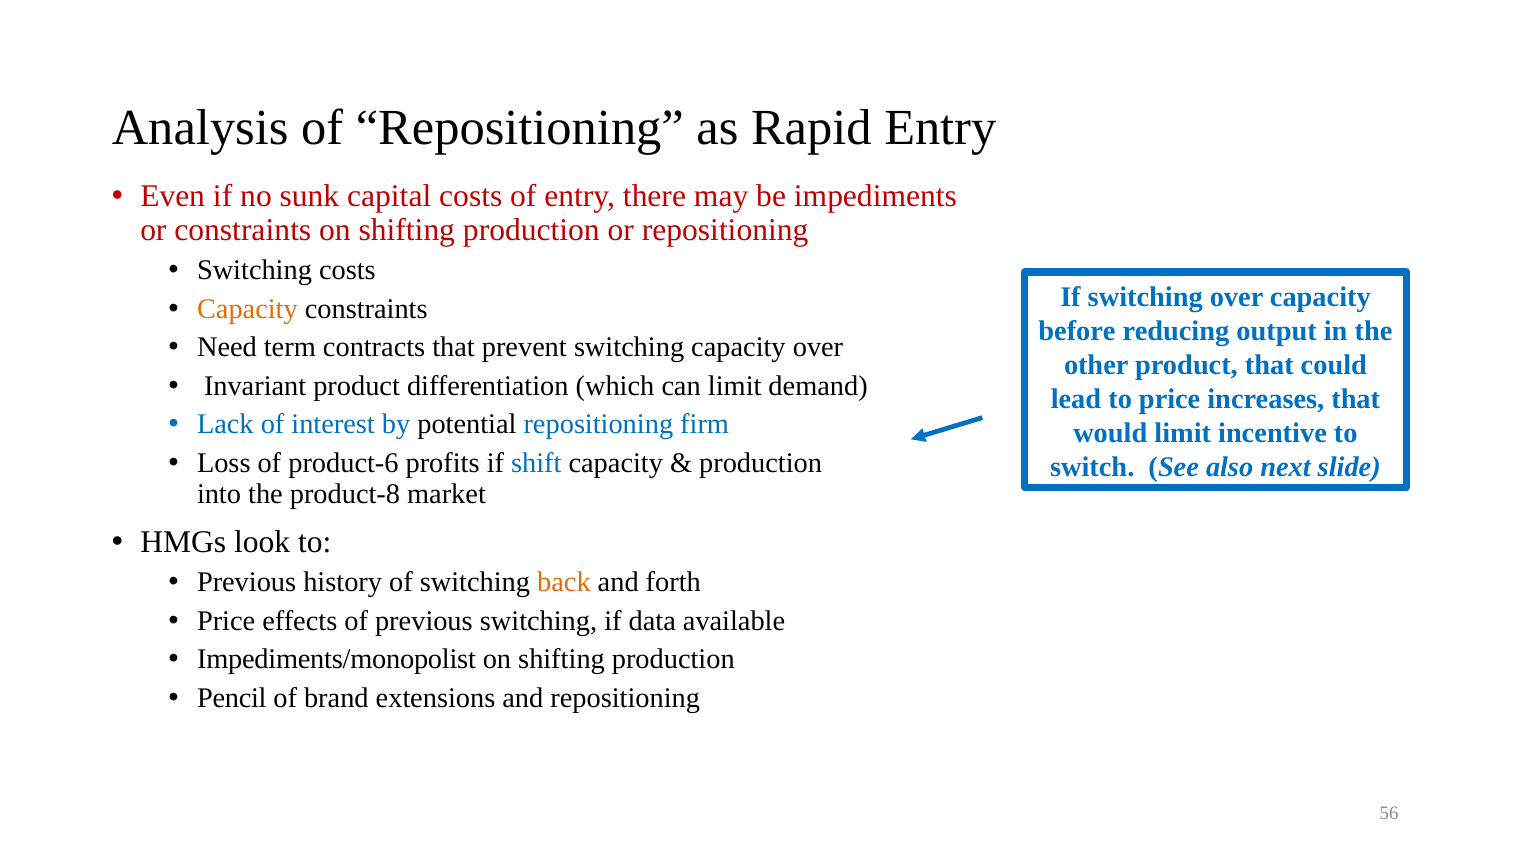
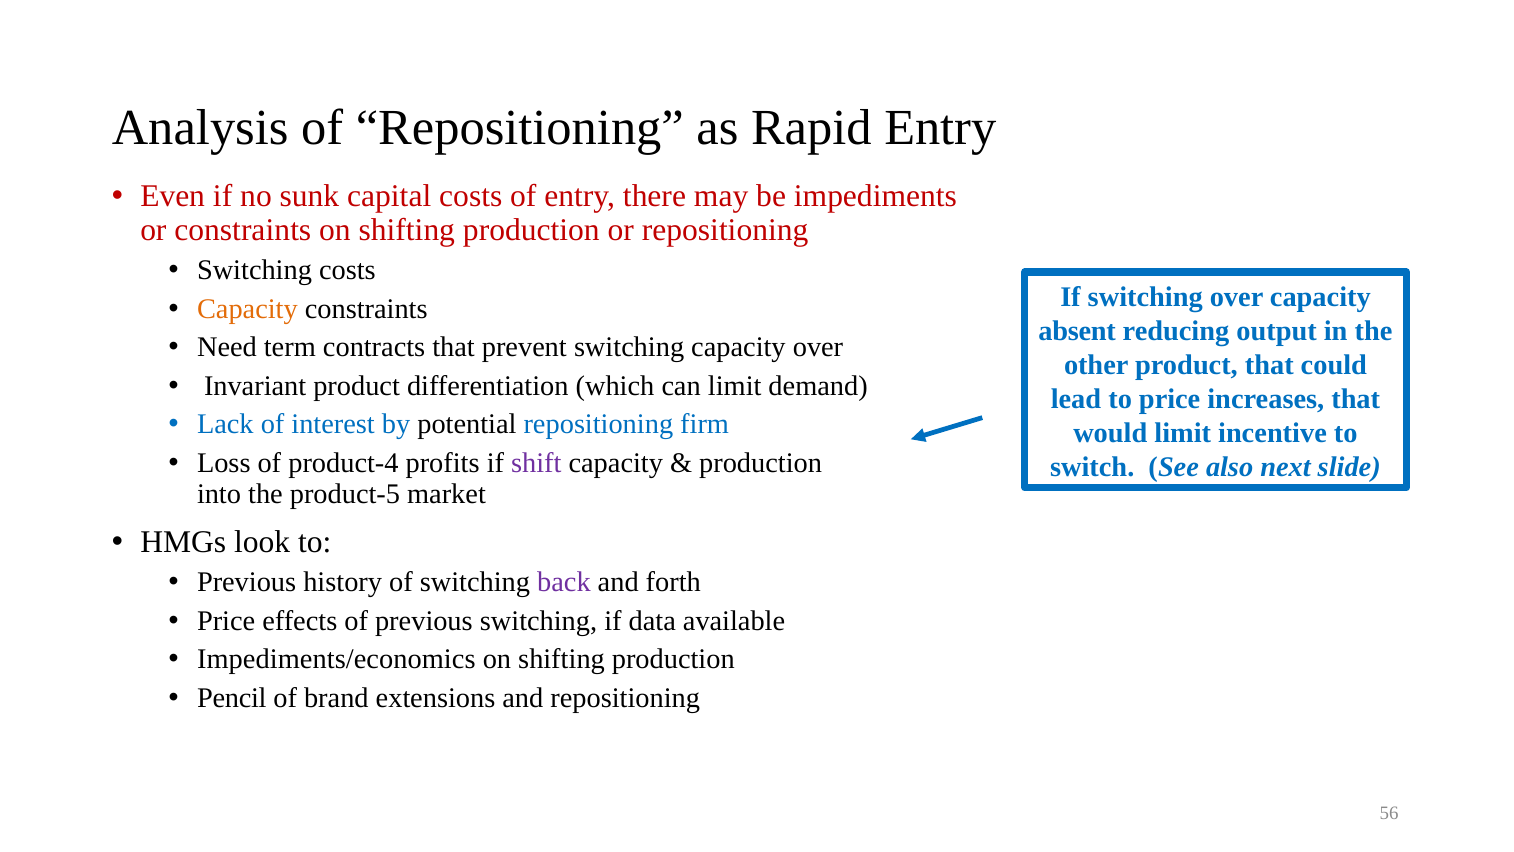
before: before -> absent (1077, 331)
product-6: product-6 -> product-4 (343, 463)
shift colour: blue -> purple (536, 463)
product-8: product-8 -> product-5 (345, 494)
back colour: orange -> purple (564, 582)
Impediments/monopolist: Impediments/monopolist -> Impediments/economics (336, 659)
